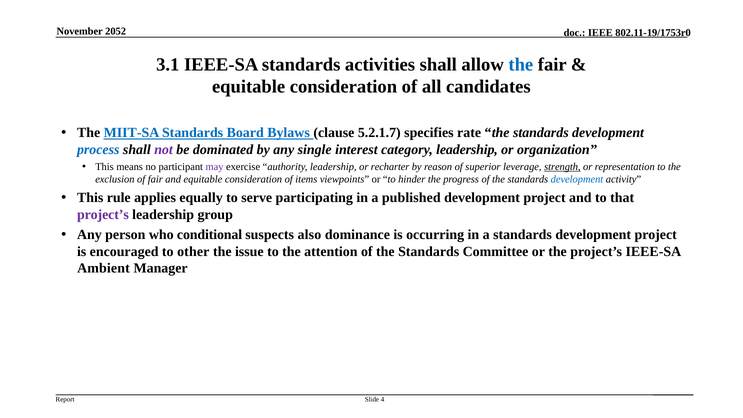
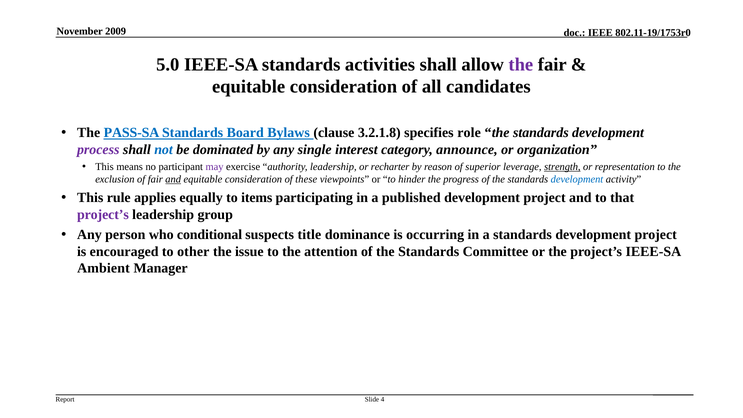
2052: 2052 -> 2009 (116, 31)
3.1: 3.1 -> 5.0 (168, 64)
the colour: blue -> purple (521, 64)
MIIT-SA: MIIT-SA -> PASS-SA (132, 133)
5.2.1.7: 5.2.1.7 -> 3.2.1.8 (379, 133)
rate: rate -> role (469, 133)
process colour: blue -> purple (98, 150)
not colour: purple -> blue (164, 150)
category leadership: leadership -> announce (467, 150)
and underline: none -> present (173, 179)
items: items -> these (306, 179)
serve: serve -> items (257, 198)
also: also -> title (309, 235)
